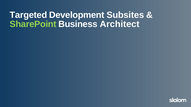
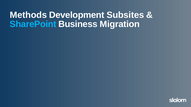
Targeted: Targeted -> Methods (28, 15)
SharePoint colour: light green -> light blue (33, 24)
Architect: Architect -> Migration (120, 24)
